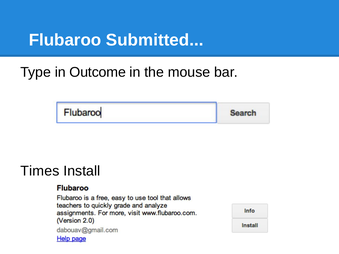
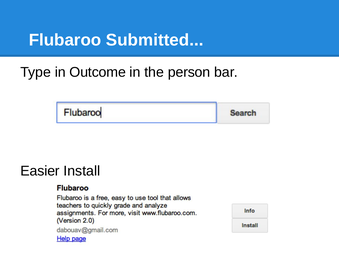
mouse: mouse -> person (189, 72)
Times: Times -> Easier (40, 171)
